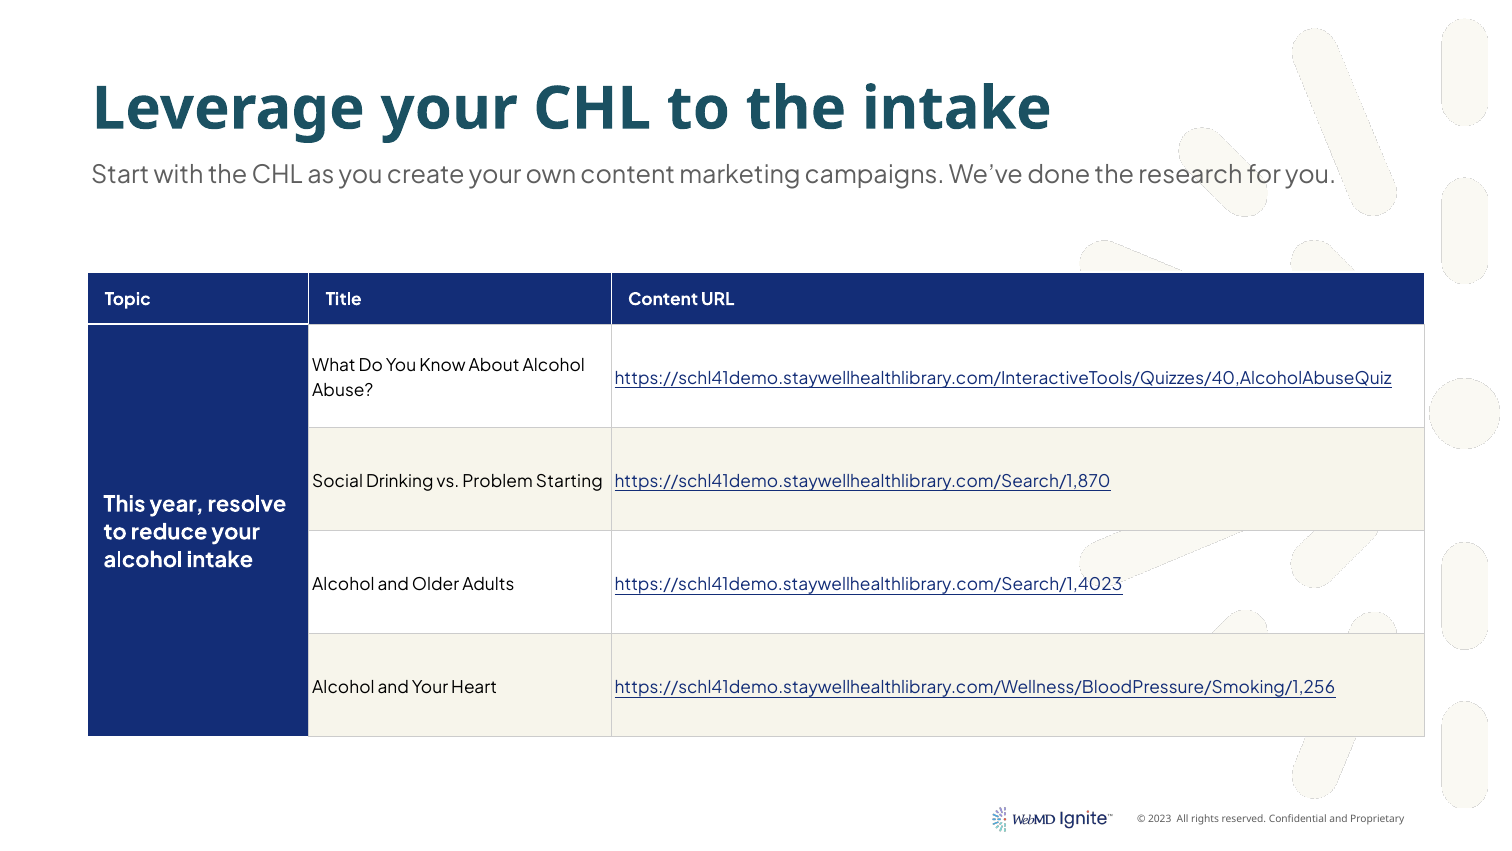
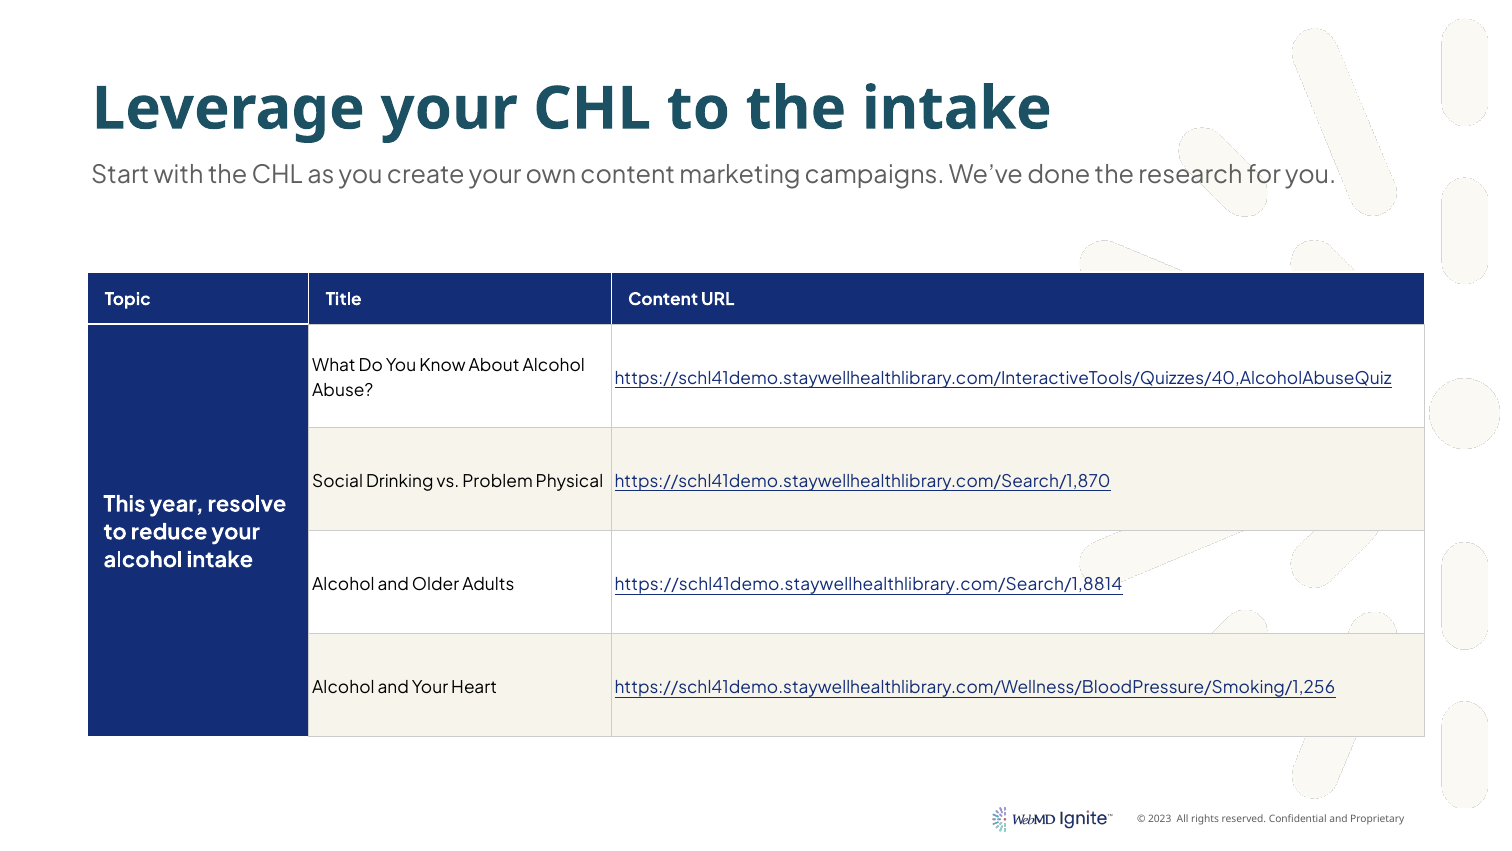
Starting: Starting -> Physical (569, 482)
https://schl41demo.staywellhealthlibrary.com/Search/1,4023: https://schl41demo.staywellhealthlibrary.com/Search/1,4023 -> https://schl41demo.staywellhealthlibrary.com/Search/1,8814 (868, 585)
